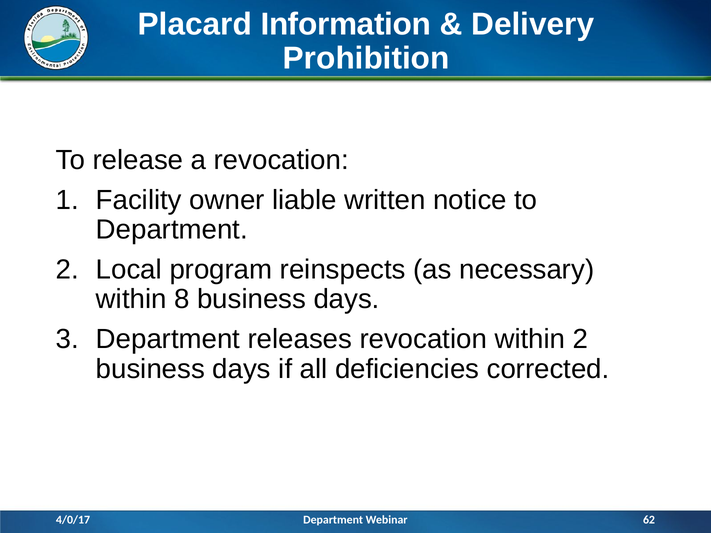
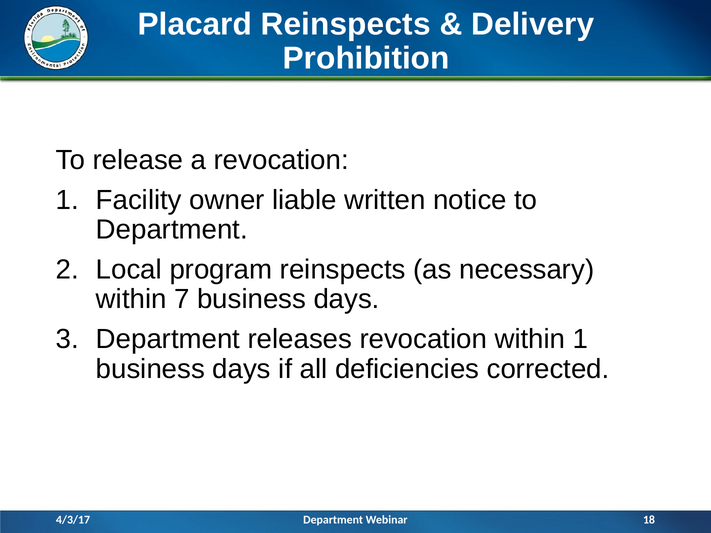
Placard Information: Information -> Reinspects (346, 24)
8: 8 -> 7 (182, 300)
within 2: 2 -> 1 (580, 339)
62: 62 -> 18 (649, 520)
4/0/17: 4/0/17 -> 4/3/17 (73, 520)
